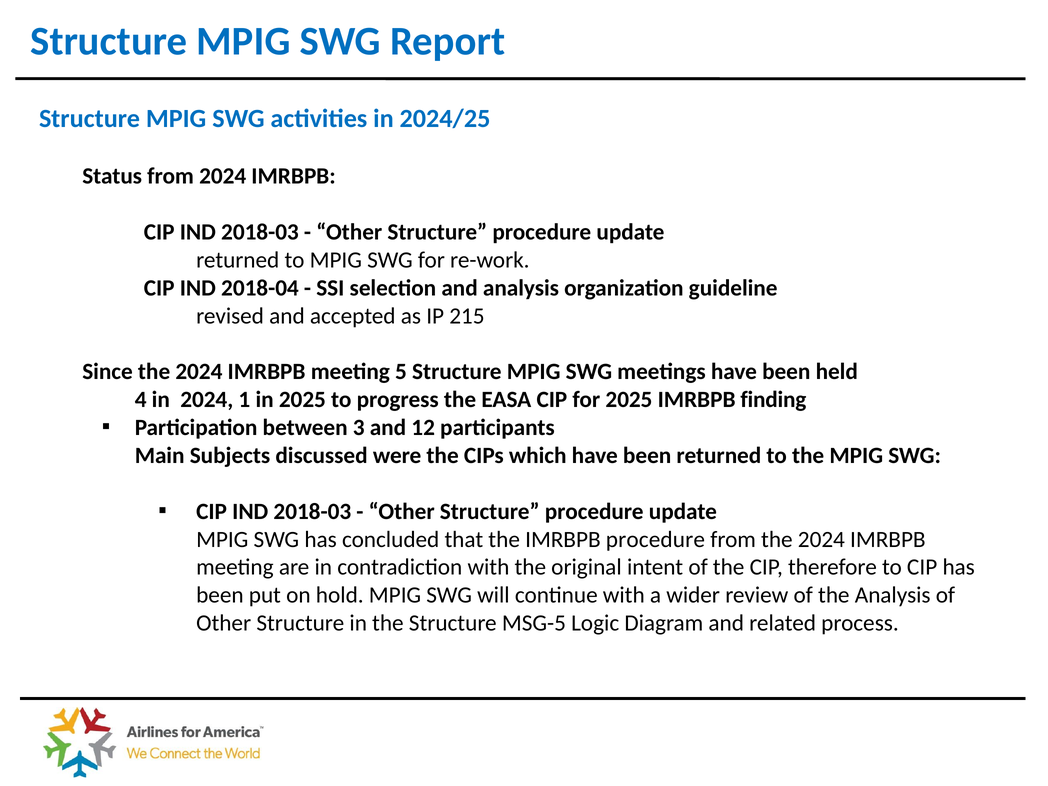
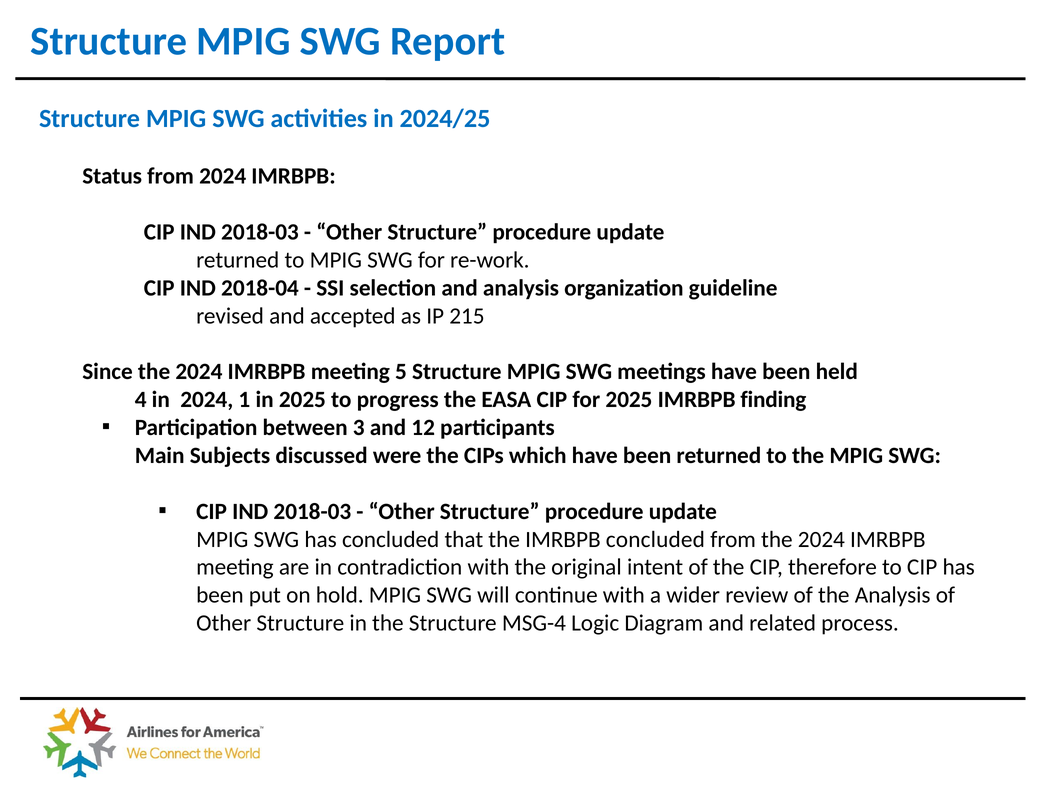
IMRBPB procedure: procedure -> concluded (655, 539)
MSG-5: MSG-5 -> MSG-4 (534, 623)
